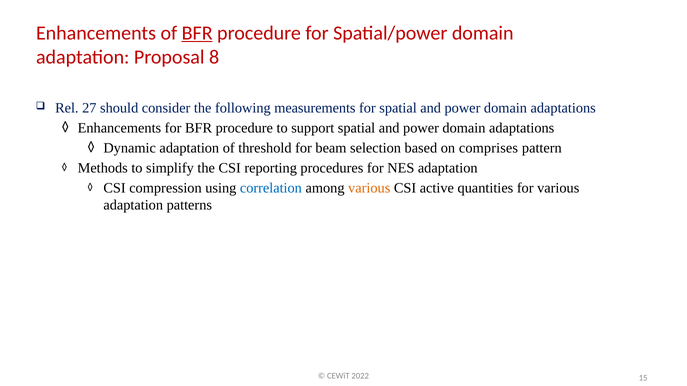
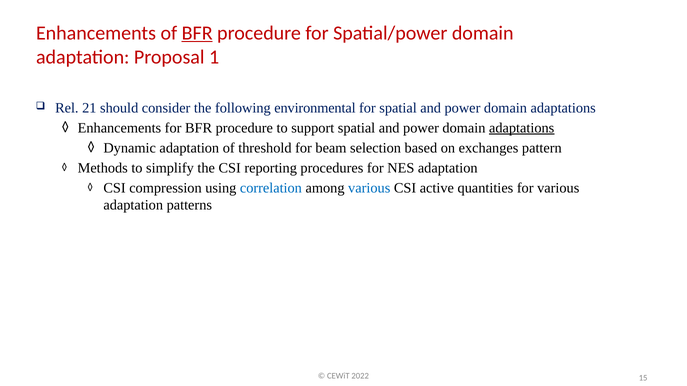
8: 8 -> 1 (214, 57)
27: 27 -> 21 (89, 108)
measurements: measurements -> environmental (315, 108)
adaptations underline: none -> present (522, 128)
comprises: comprises -> exchanges (489, 148)
various colour: orange -> blue (369, 188)
